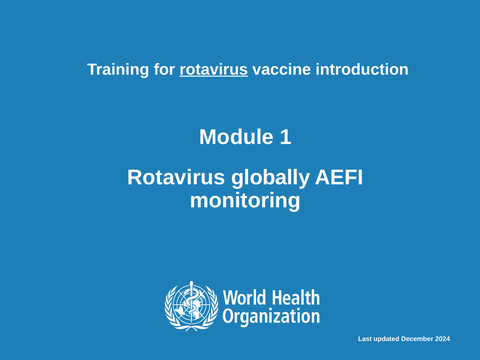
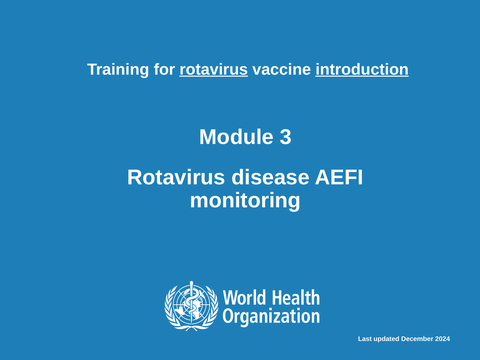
introduction underline: none -> present (362, 69)
1: 1 -> 3 (286, 137)
globally: globally -> disease (271, 177)
